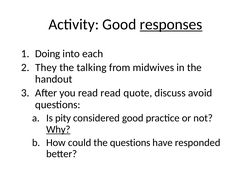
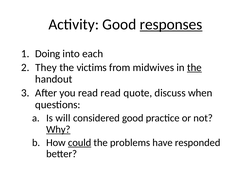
talking: talking -> victims (92, 67)
the underline: none -> present (194, 67)
avoid: avoid -> when (200, 93)
pity: pity -> will (63, 118)
could underline: none -> present (80, 142)
the questions: questions -> problems (130, 142)
